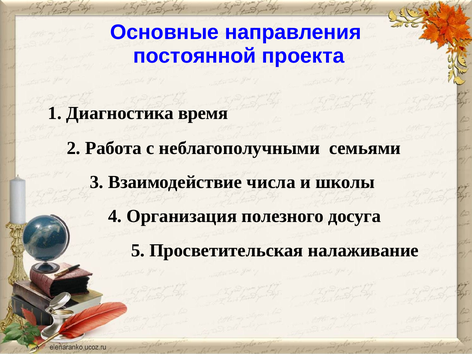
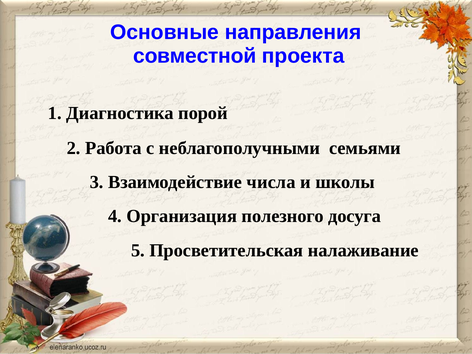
постоянной: постоянной -> совместной (195, 56)
время: время -> порой (203, 113)
